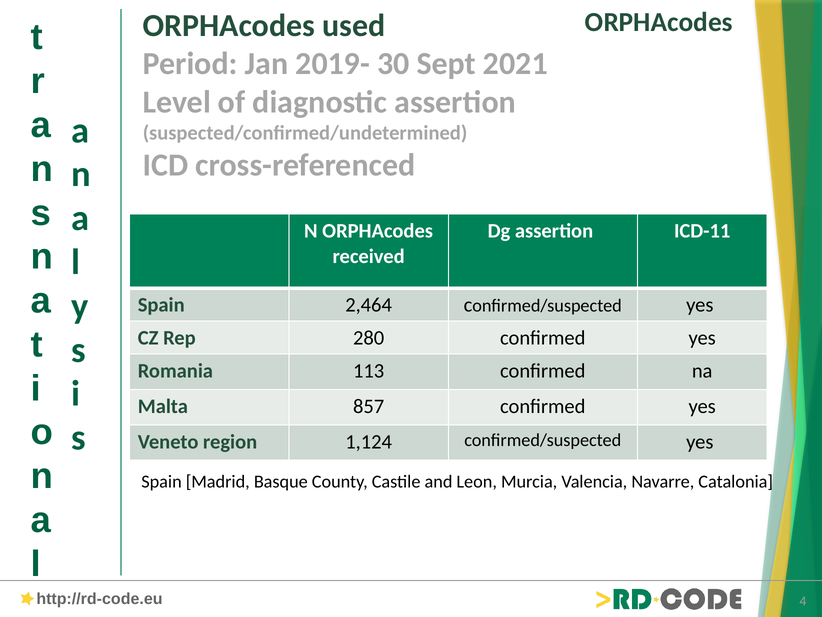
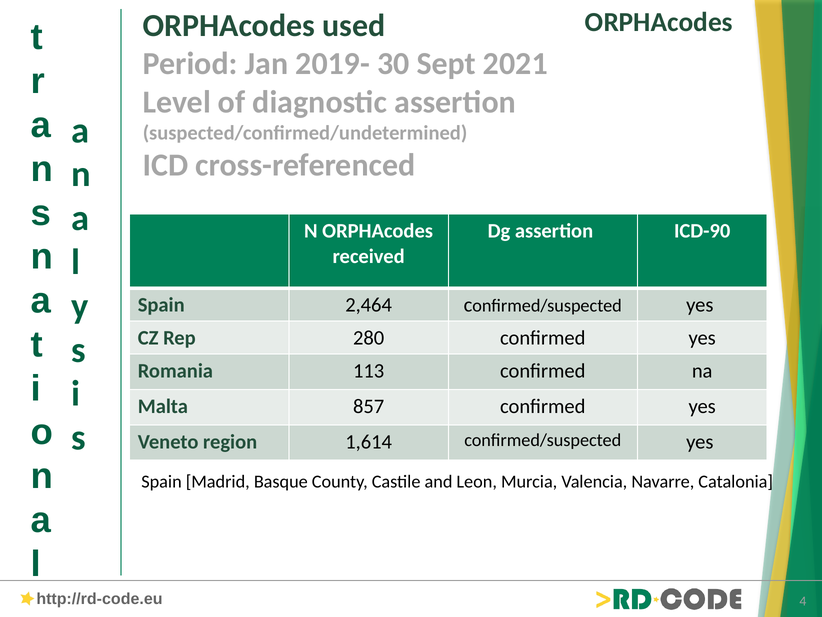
ICD-11: ICD-11 -> ICD-90 (702, 231)
1,124: 1,124 -> 1,614 (369, 441)
